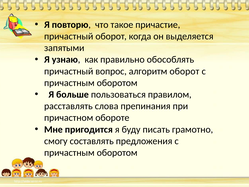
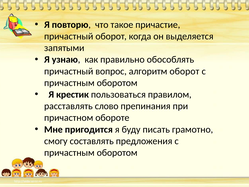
больше: больше -> крестик (73, 94)
слова: слова -> слово (107, 106)
